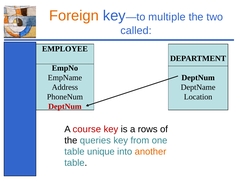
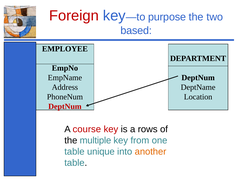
Foreign colour: orange -> red (74, 16)
multiple: multiple -> purpose (167, 17)
called: called -> based (136, 31)
queries: queries -> multiple (95, 140)
